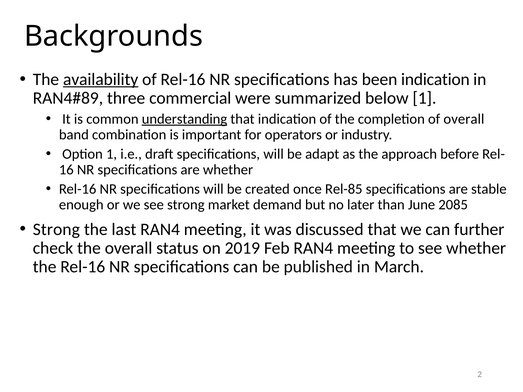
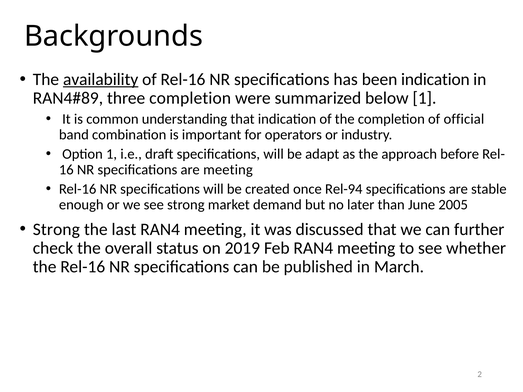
three commercial: commercial -> completion (190, 98)
understanding underline: present -> none (184, 119)
of overall: overall -> official (464, 119)
are whether: whether -> meeting (228, 170)
Rel-85: Rel-85 -> Rel-94 (344, 189)
2085: 2085 -> 2005 (453, 205)
